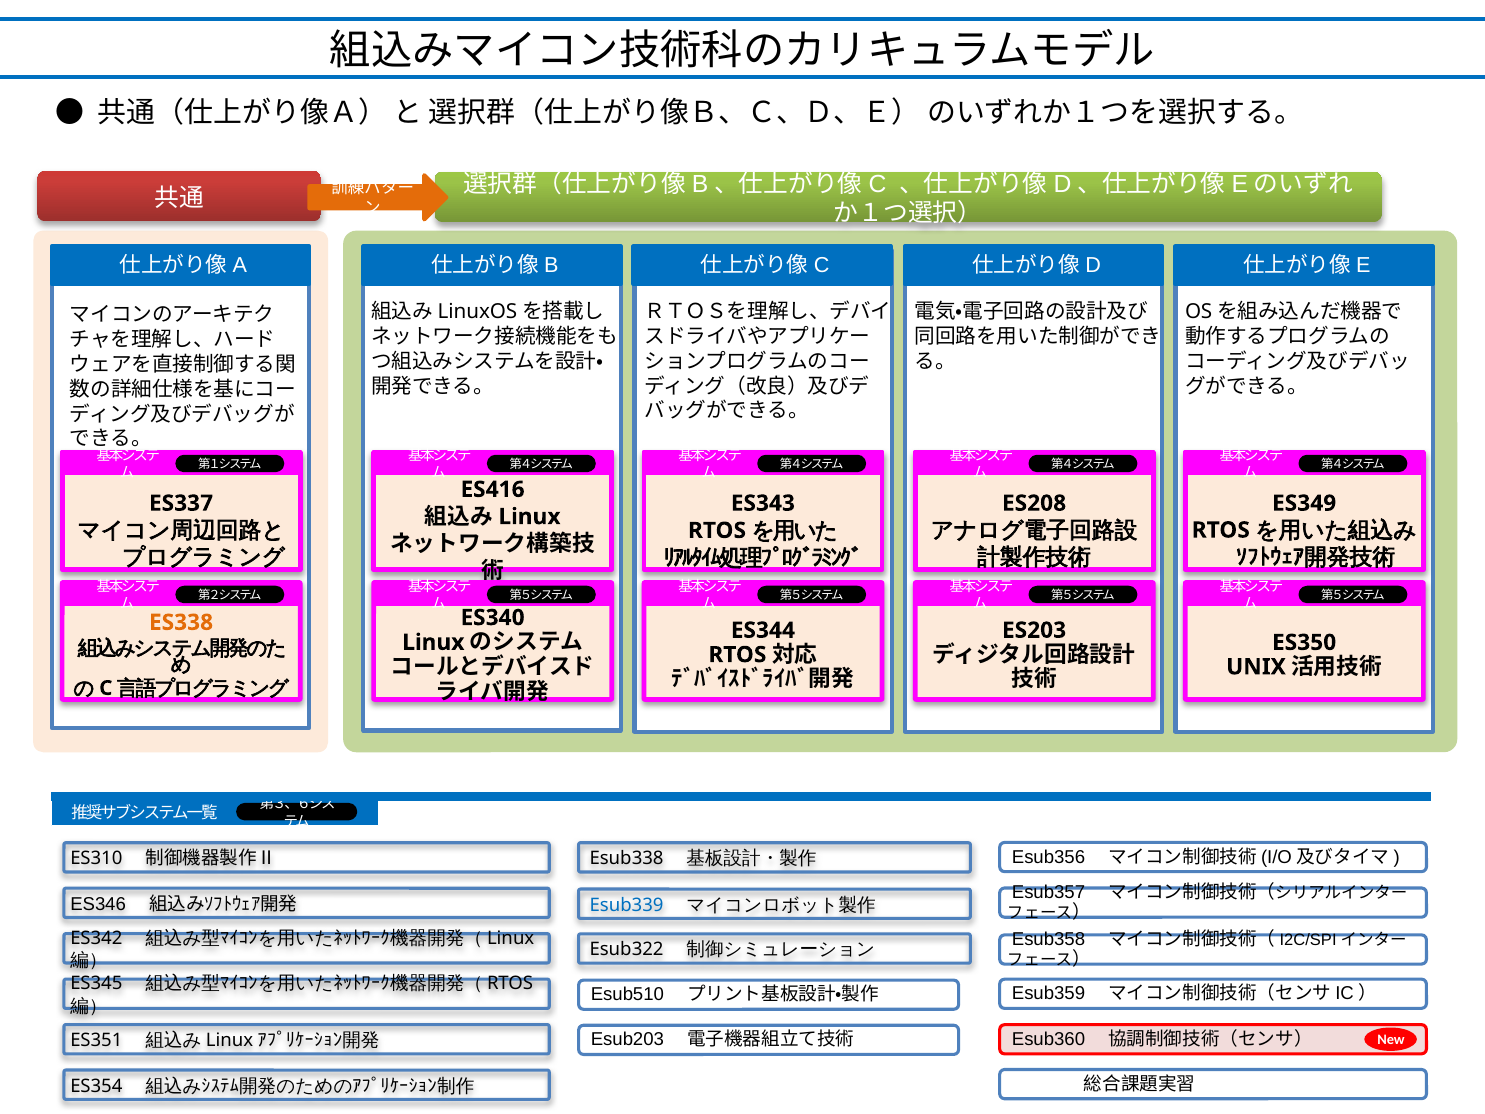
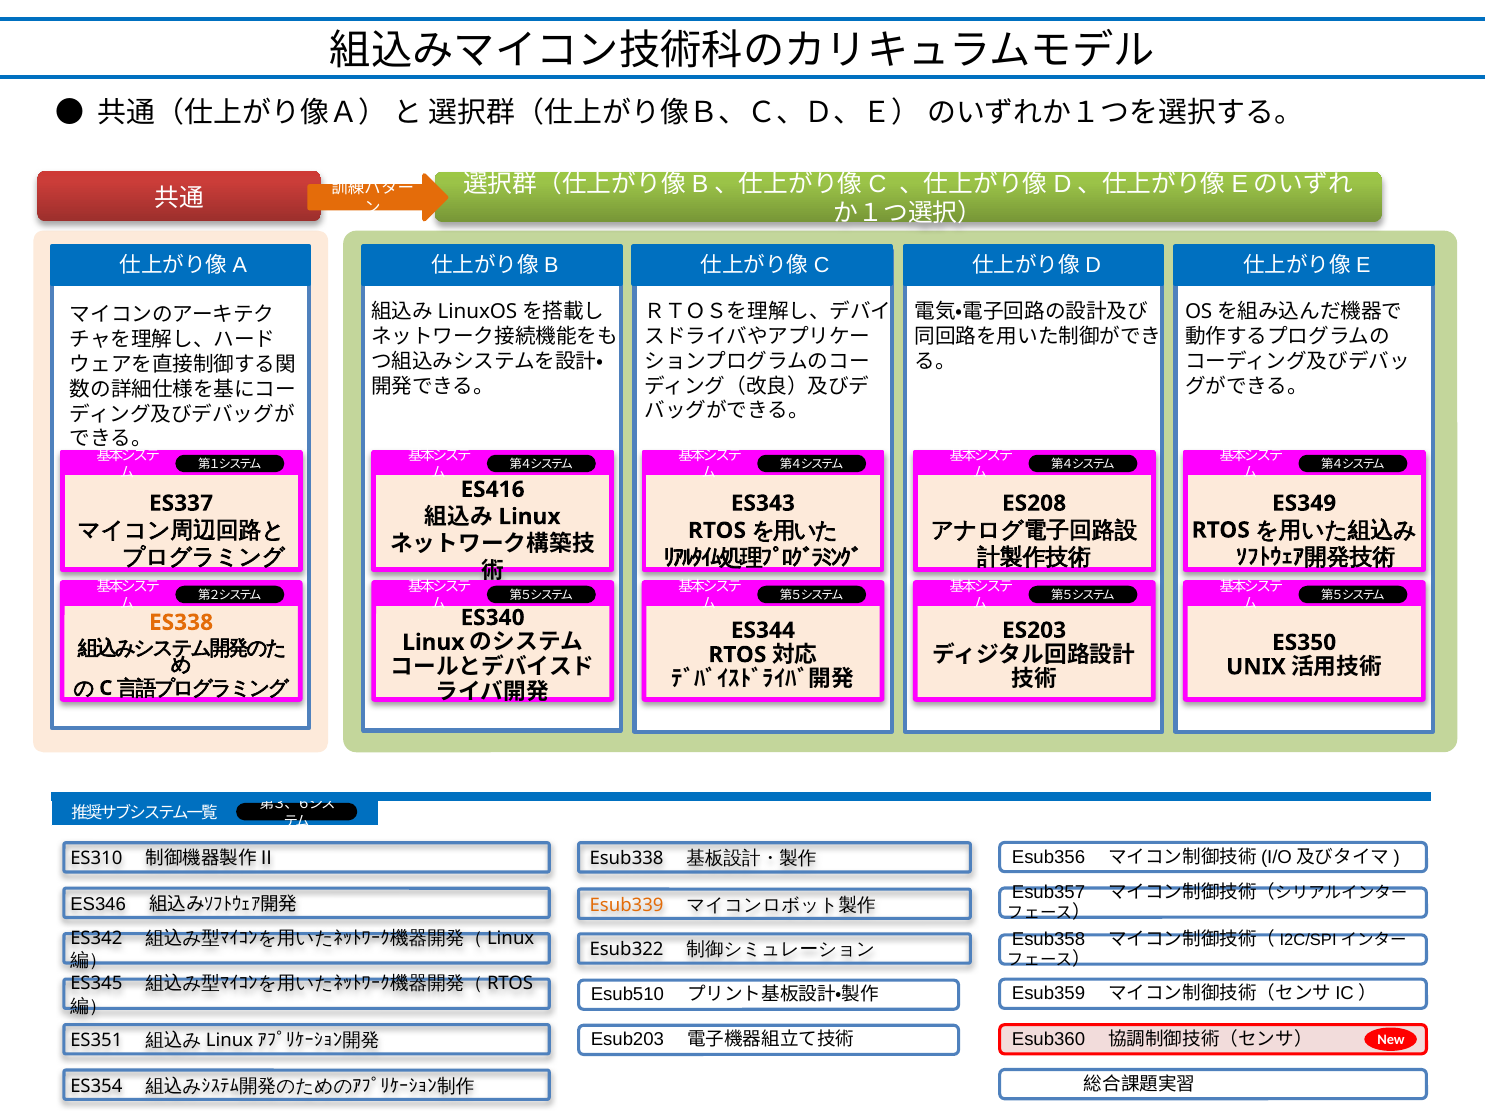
Esub339 colour: blue -> orange (627, 905)
